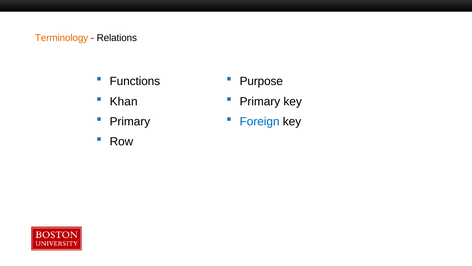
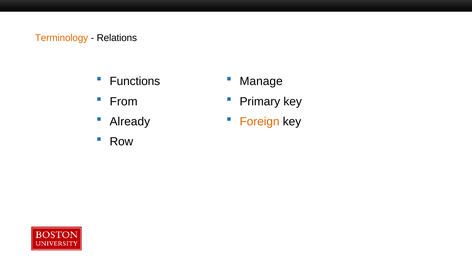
Purpose: Purpose -> Manage (261, 81)
Khan: Khan -> From (124, 101)
Primary: Primary -> Already (130, 121)
Foreign colour: blue -> orange (260, 121)
